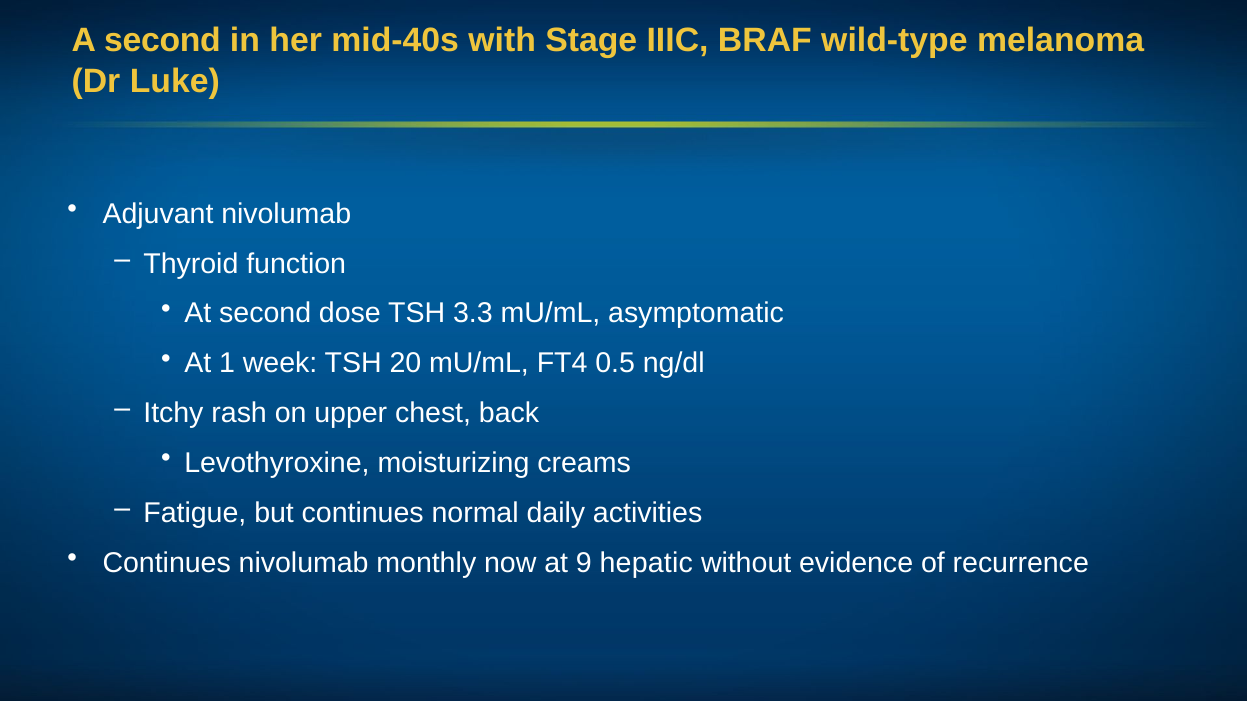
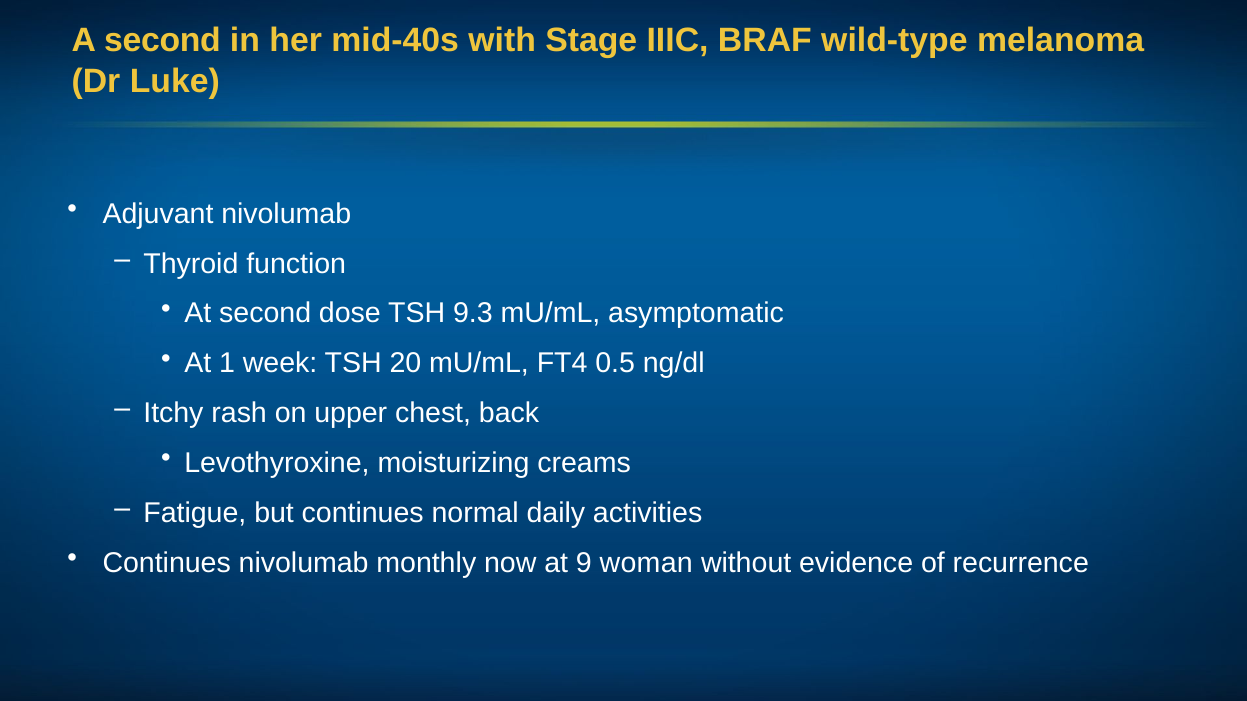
3.3: 3.3 -> 9.3 (473, 314)
hepatic: hepatic -> woman (646, 563)
